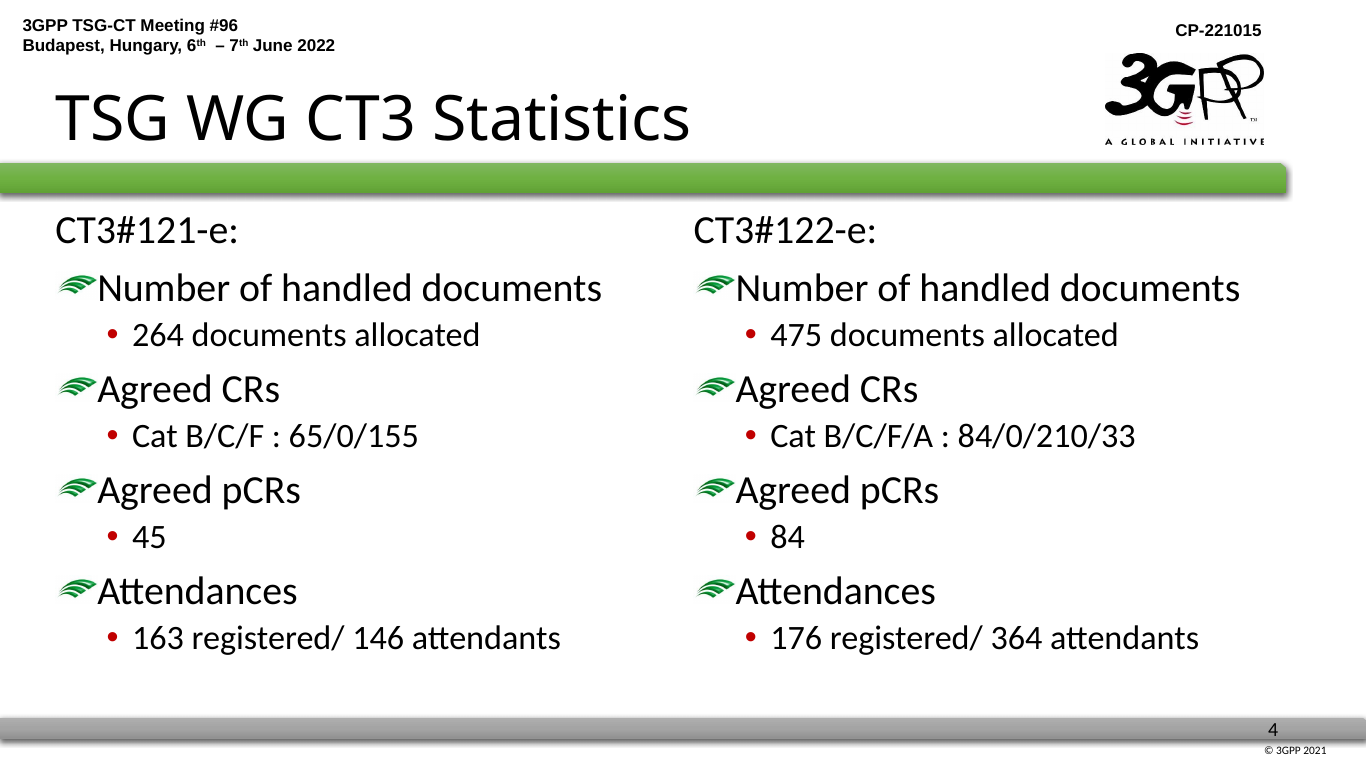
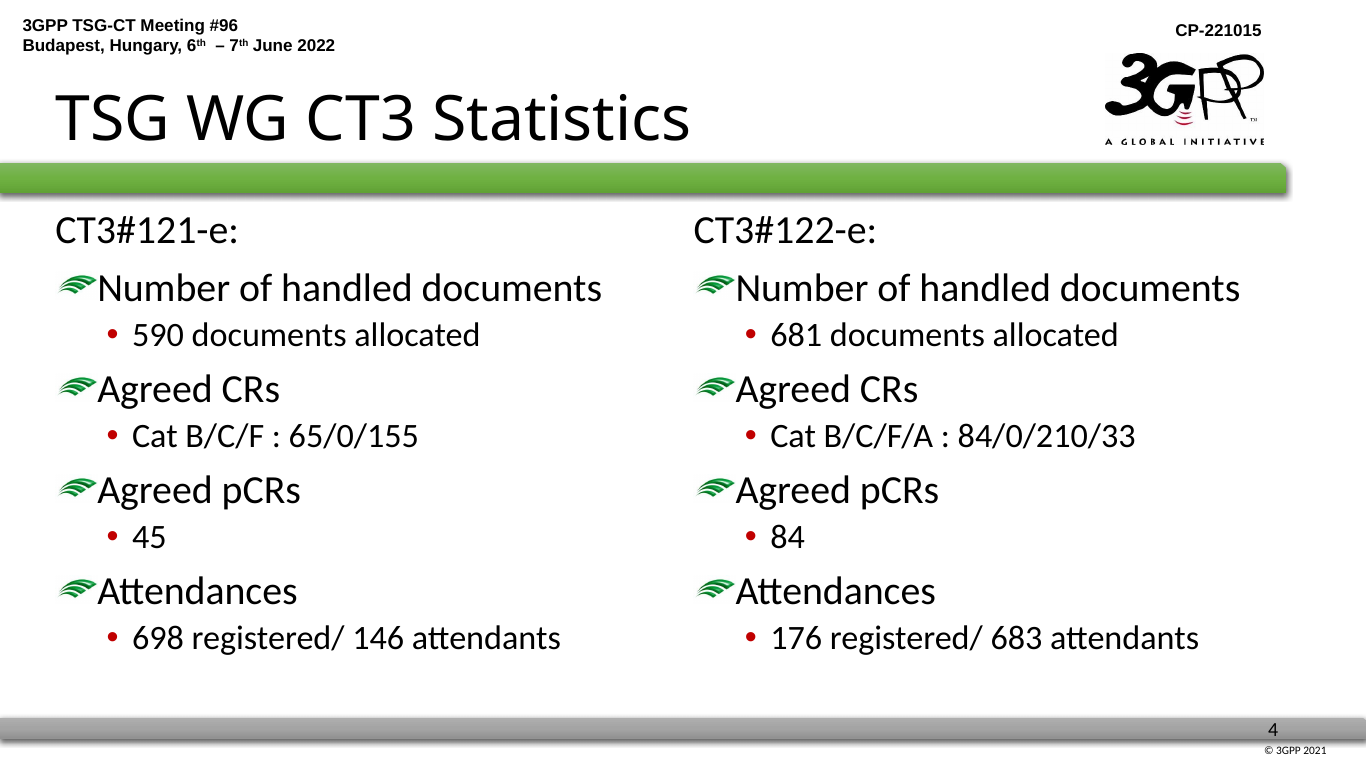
264: 264 -> 590 (158, 335)
475: 475 -> 681 (796, 335)
163: 163 -> 698 (158, 639)
364: 364 -> 683 (1017, 639)
